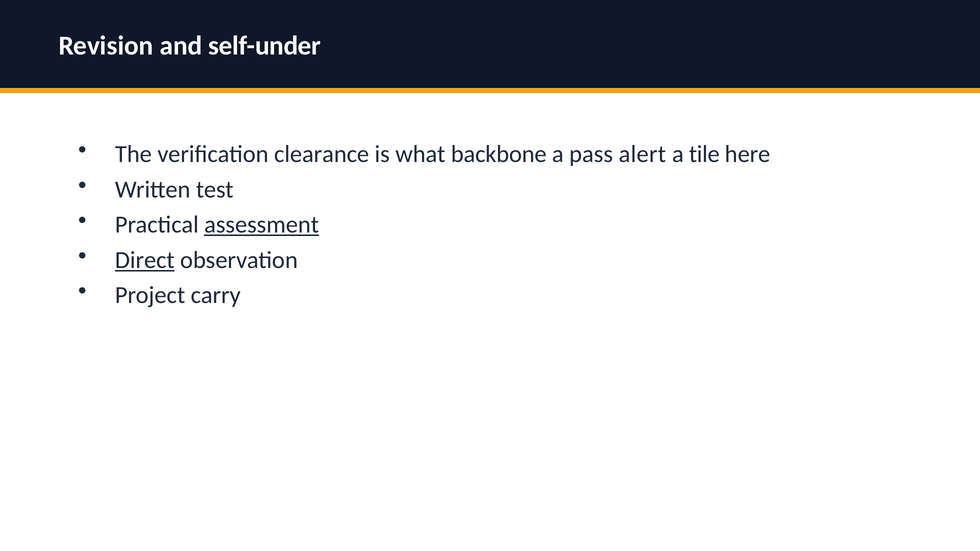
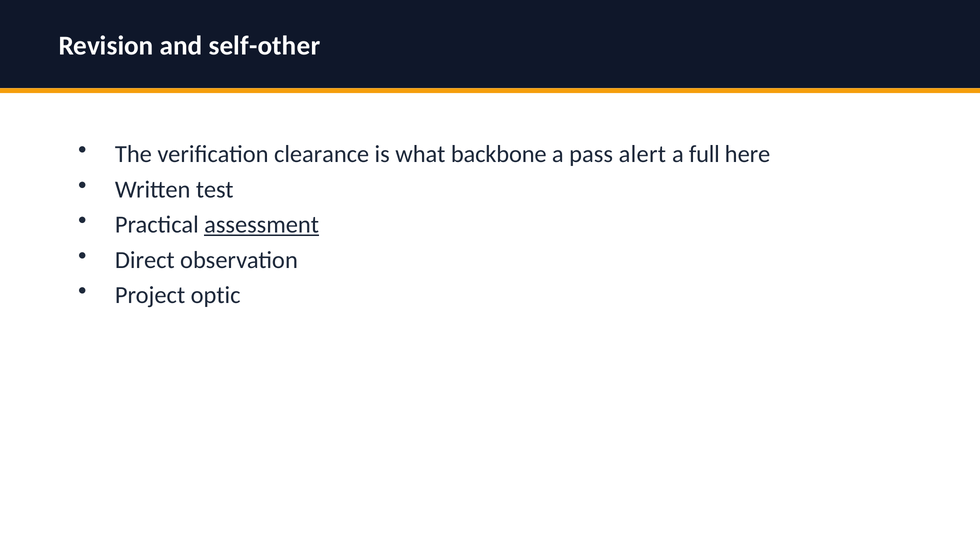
self-under: self-under -> self-other (264, 46)
tile: tile -> full (704, 154)
Direct underline: present -> none (145, 260)
carry: carry -> optic (216, 296)
